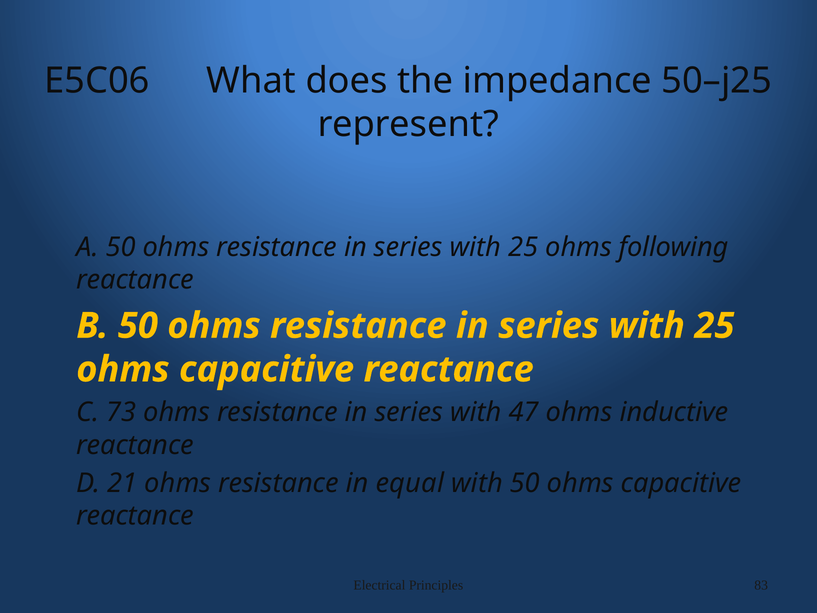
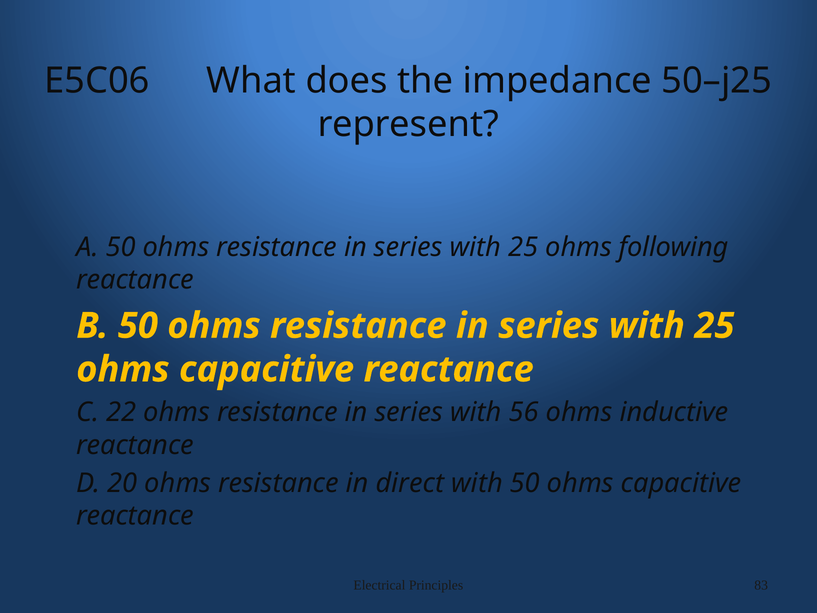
73: 73 -> 22 (121, 412)
47: 47 -> 56 (524, 412)
21: 21 -> 20 (122, 483)
equal: equal -> direct (410, 483)
